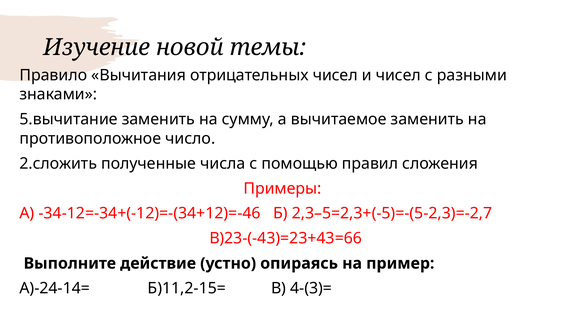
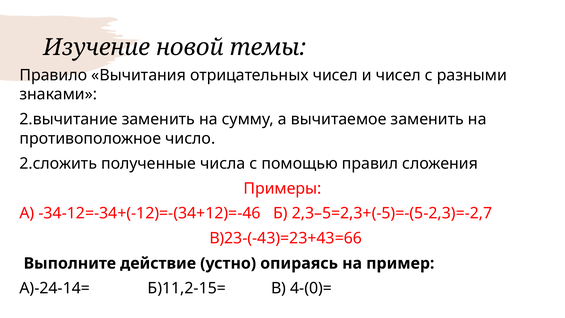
5.вычитание: 5.вычитание -> 2.вычитание (69, 119)
4-(3)=: 4-(3)= -> 4-(0)= (311, 288)
